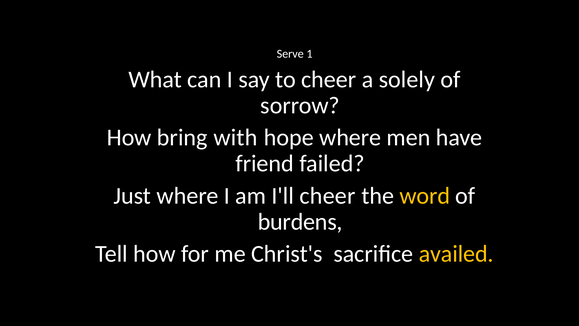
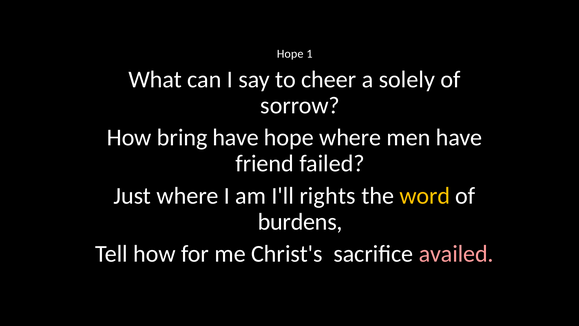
Serve: Serve -> Hope (290, 54)
bring with: with -> have (236, 137)
I'll cheer: cheer -> rights (328, 196)
availed colour: yellow -> pink (456, 254)
